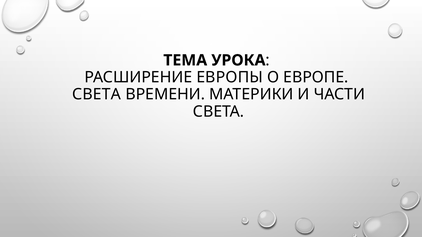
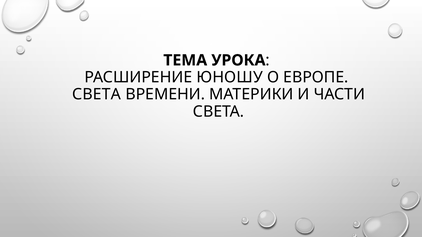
ЕВРОПЫ: ЕВРОПЫ -> ЮНОШУ (230, 77)
